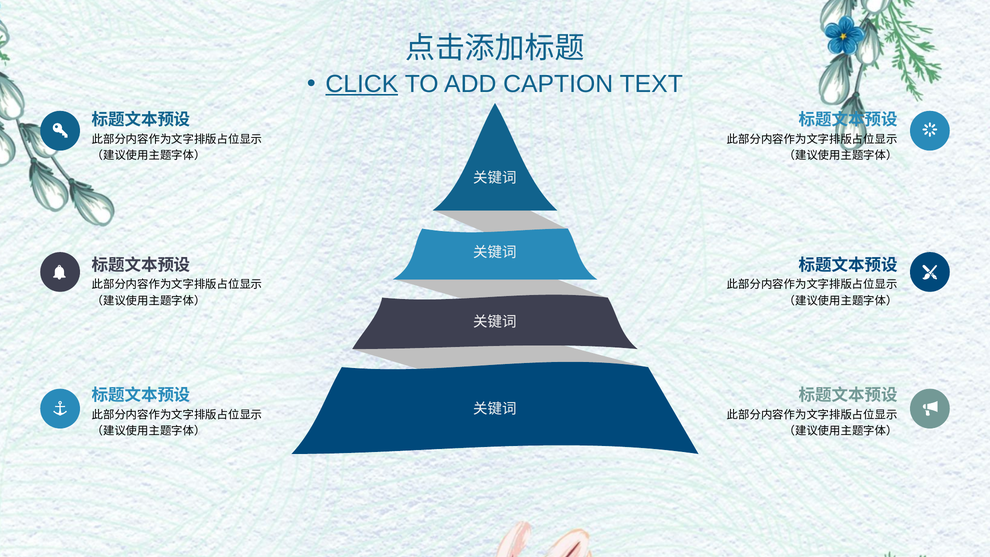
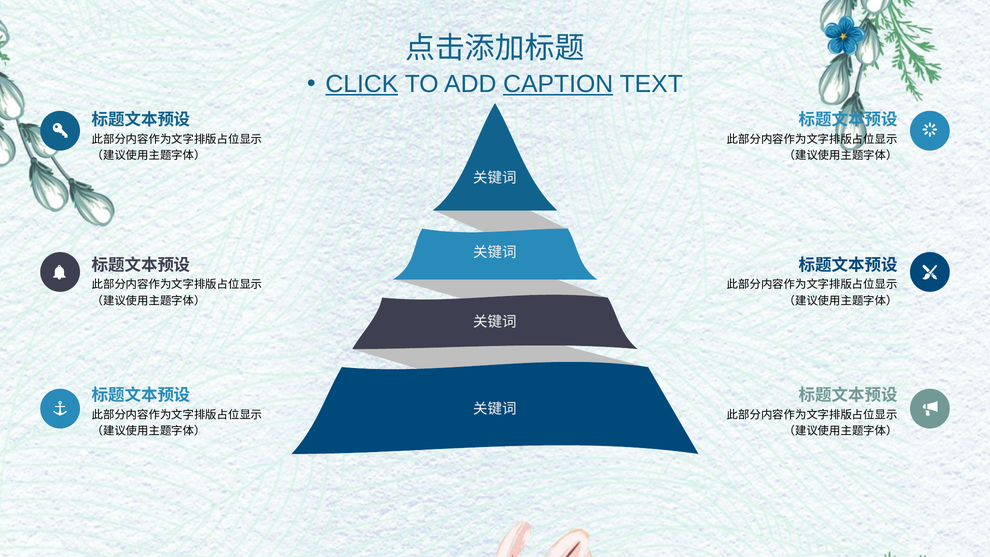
CAPTION underline: none -> present (558, 84)
